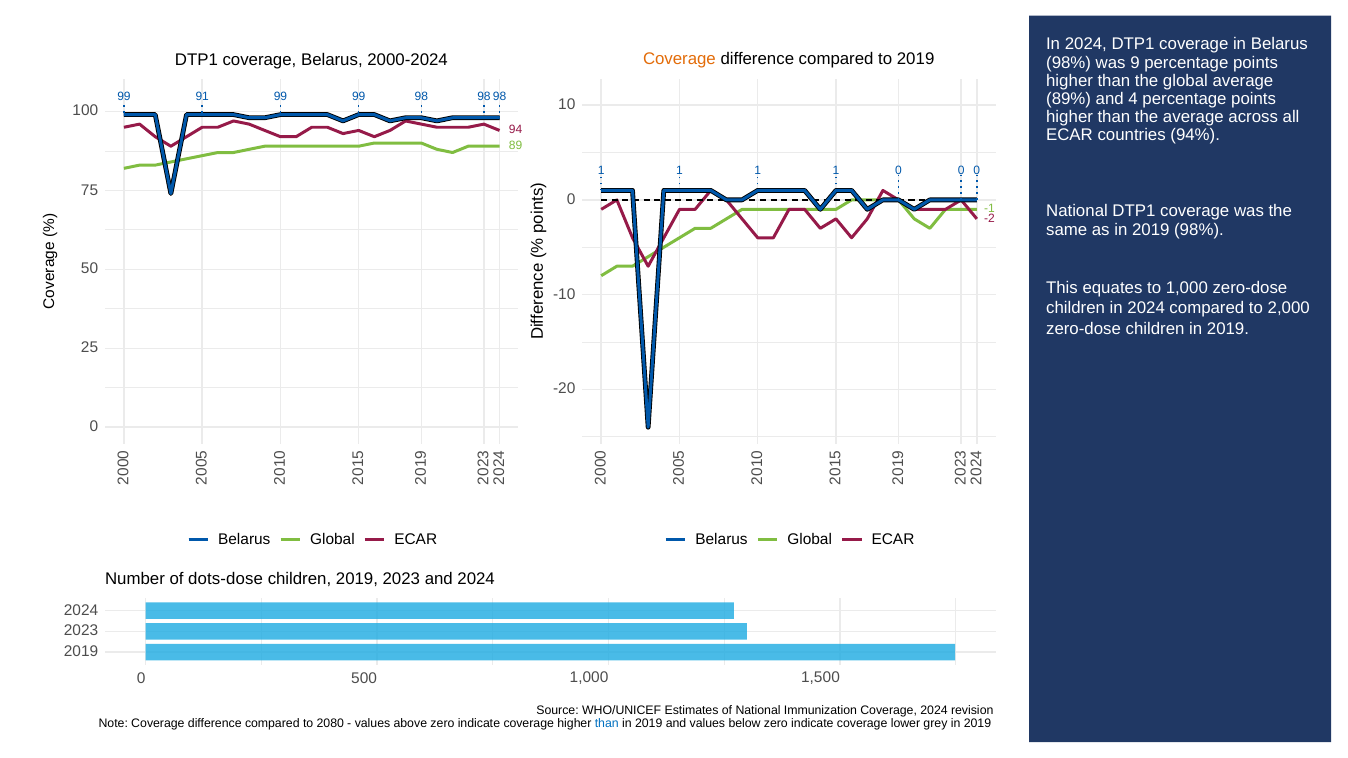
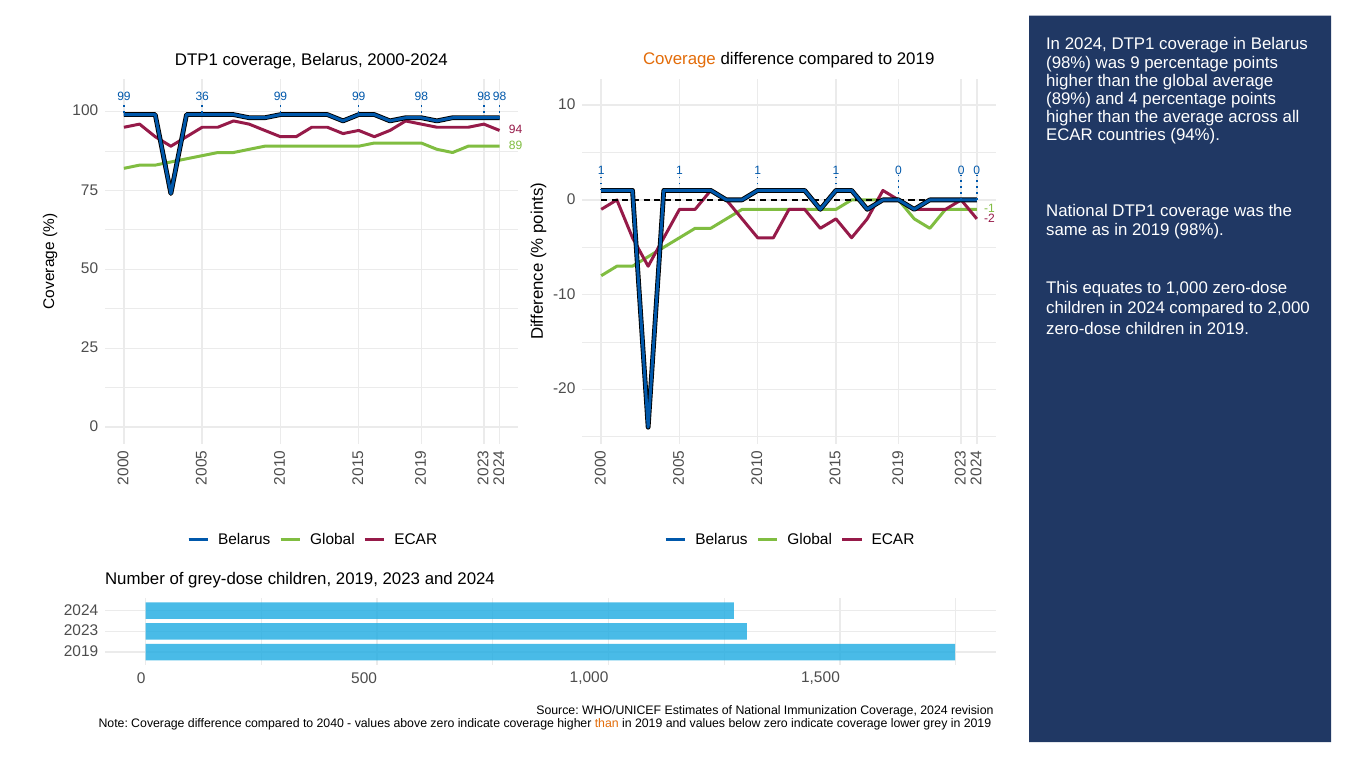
91: 91 -> 36 (202, 96)
dots-dose: dots-dose -> grey-dose (226, 579)
2080: 2080 -> 2040 (330, 724)
than colour: blue -> orange (607, 724)
